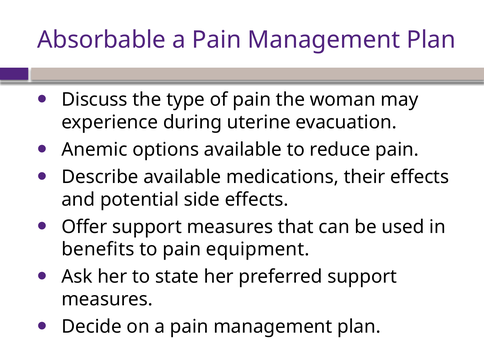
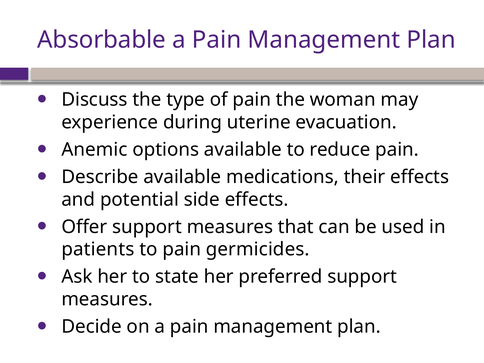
benefits: benefits -> patients (98, 249)
equipment: equipment -> germicides (258, 249)
